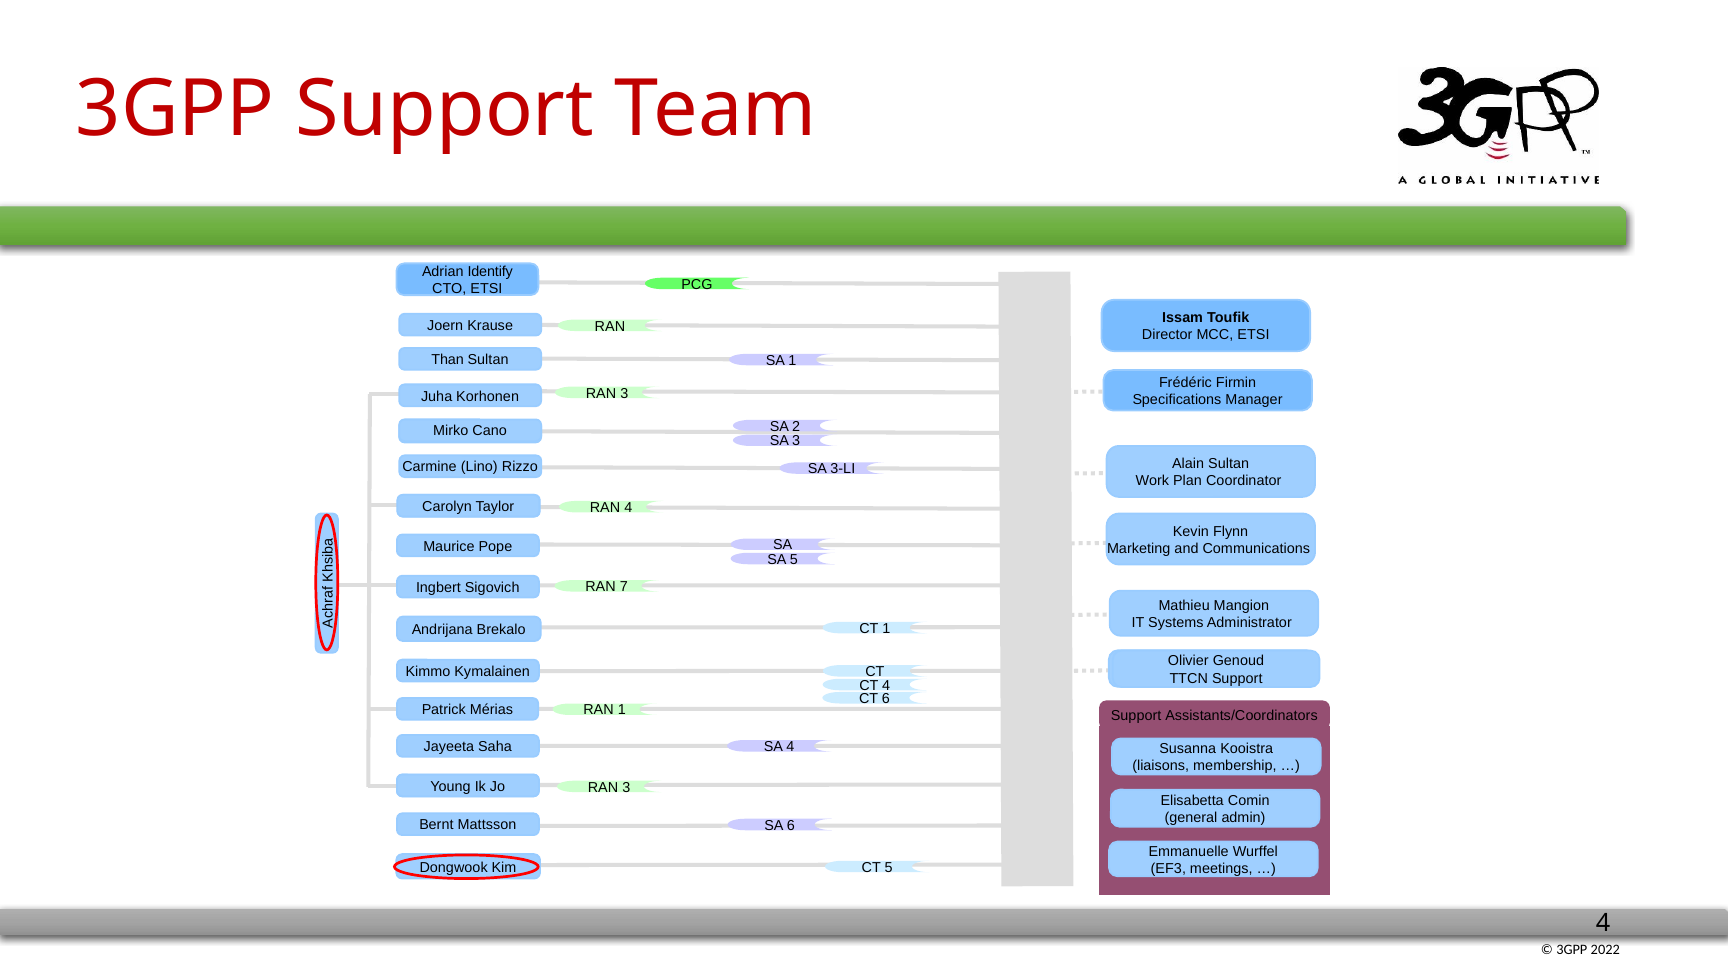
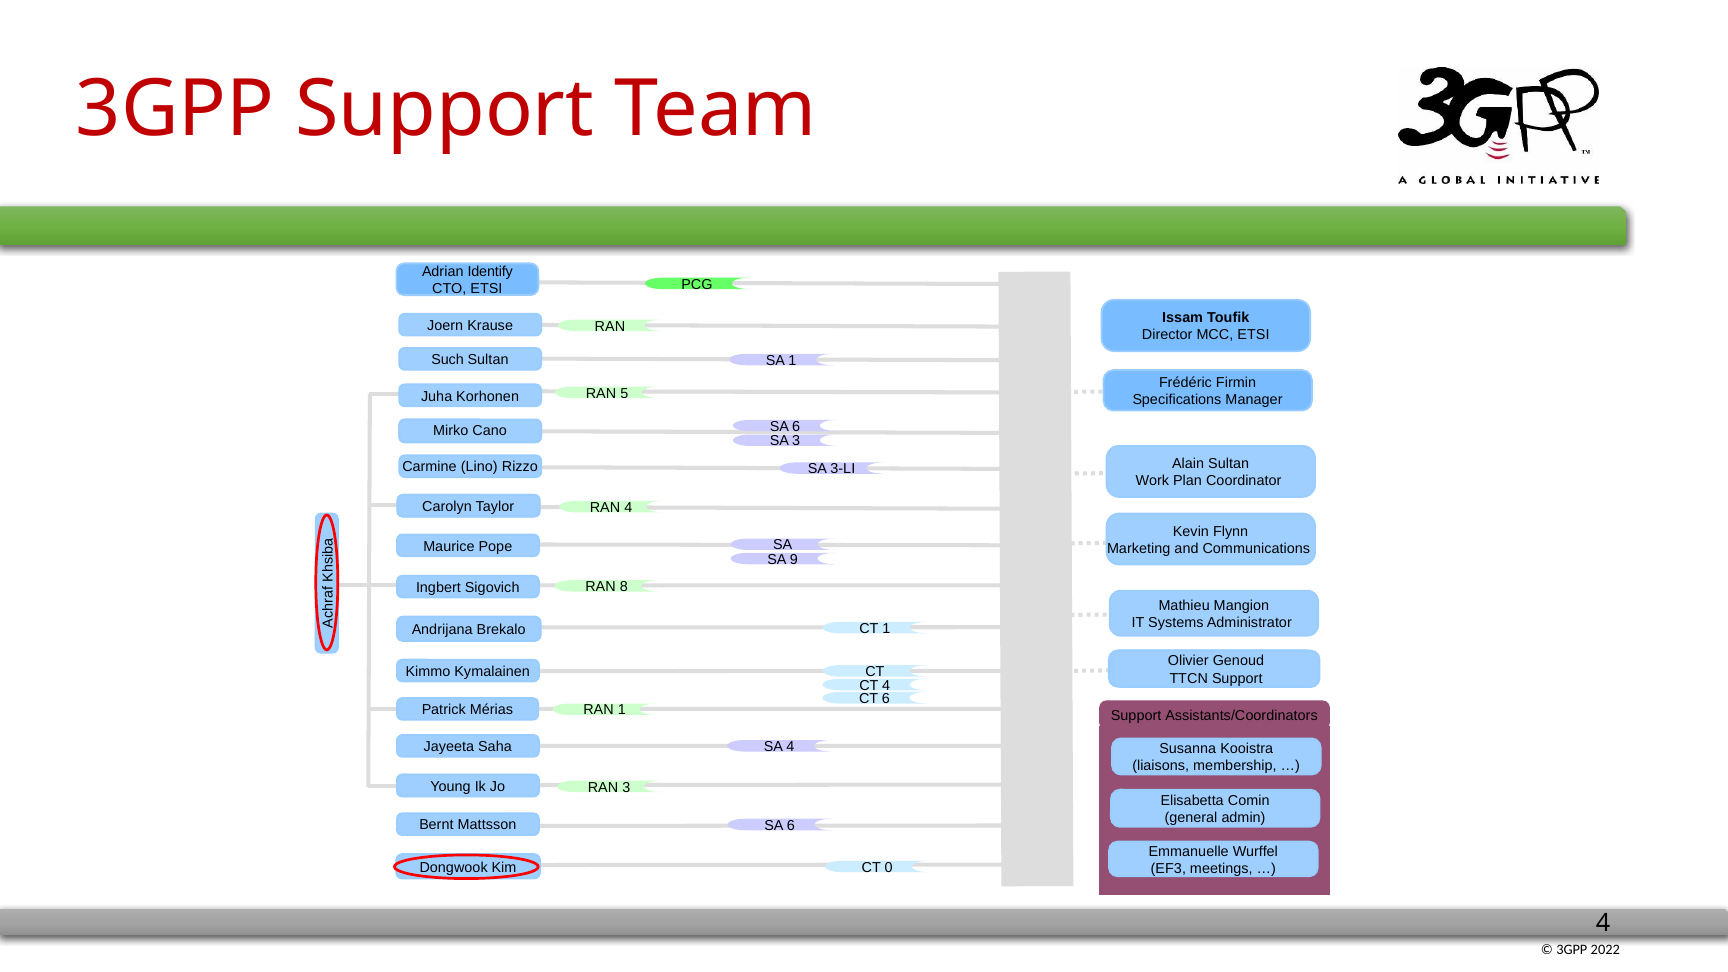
Than: Than -> Such (448, 360)
3: 3 -> 5 (624, 393)
2: 2 -> 6 (796, 427)
SA 5: 5 -> 9 (794, 560)
7: 7 -> 8 (624, 587)
CT 5: 5 -> 0 (889, 867)
